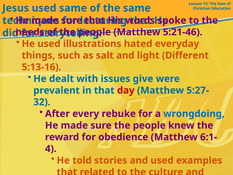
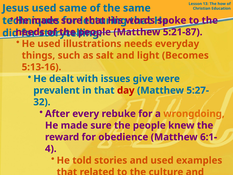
5:21-46: 5:21-46 -> 5:21-87 (183, 32)
illustrations hated: hated -> needs (138, 44)
Different: Different -> Becomes (185, 55)
wrongdoing colour: blue -> orange (194, 114)
